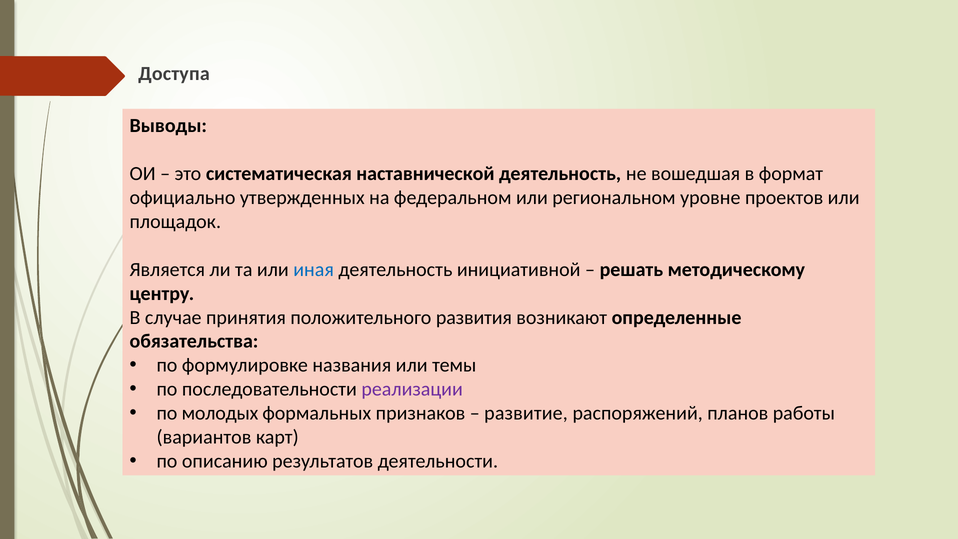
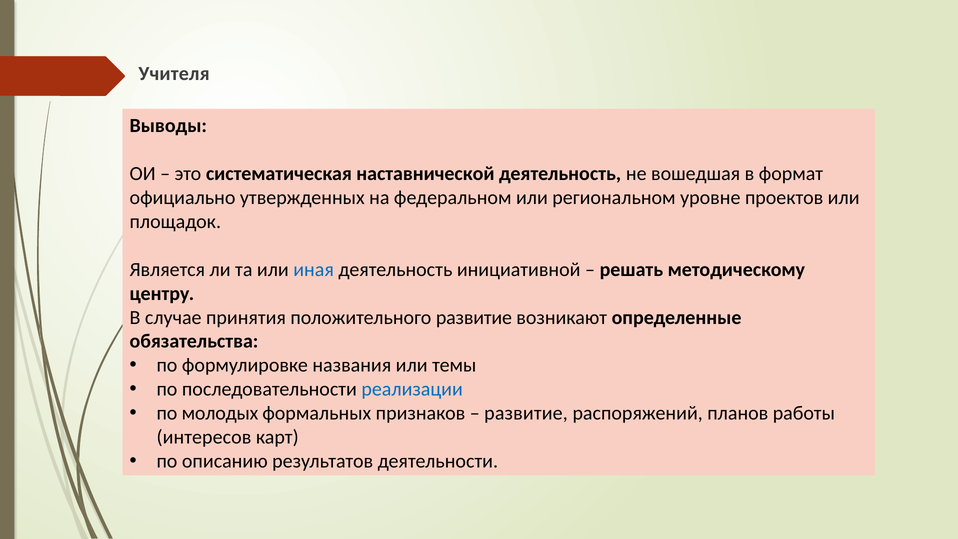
Доступа: Доступа -> Учителя (174, 73)
положительного развития: развития -> развитие (474, 317)
реализации colour: purple -> blue (412, 389)
вариантов: вариантов -> интересов (204, 437)
